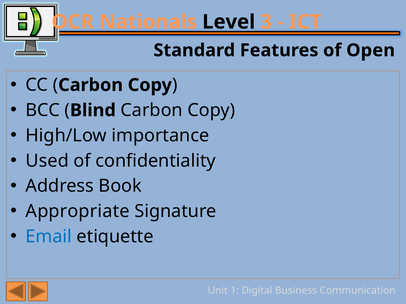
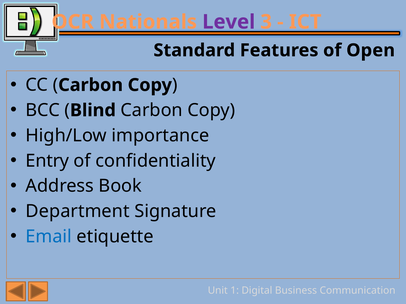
Level colour: black -> purple (229, 22)
Used: Used -> Entry (47, 161)
Appropriate: Appropriate -> Department (78, 212)
